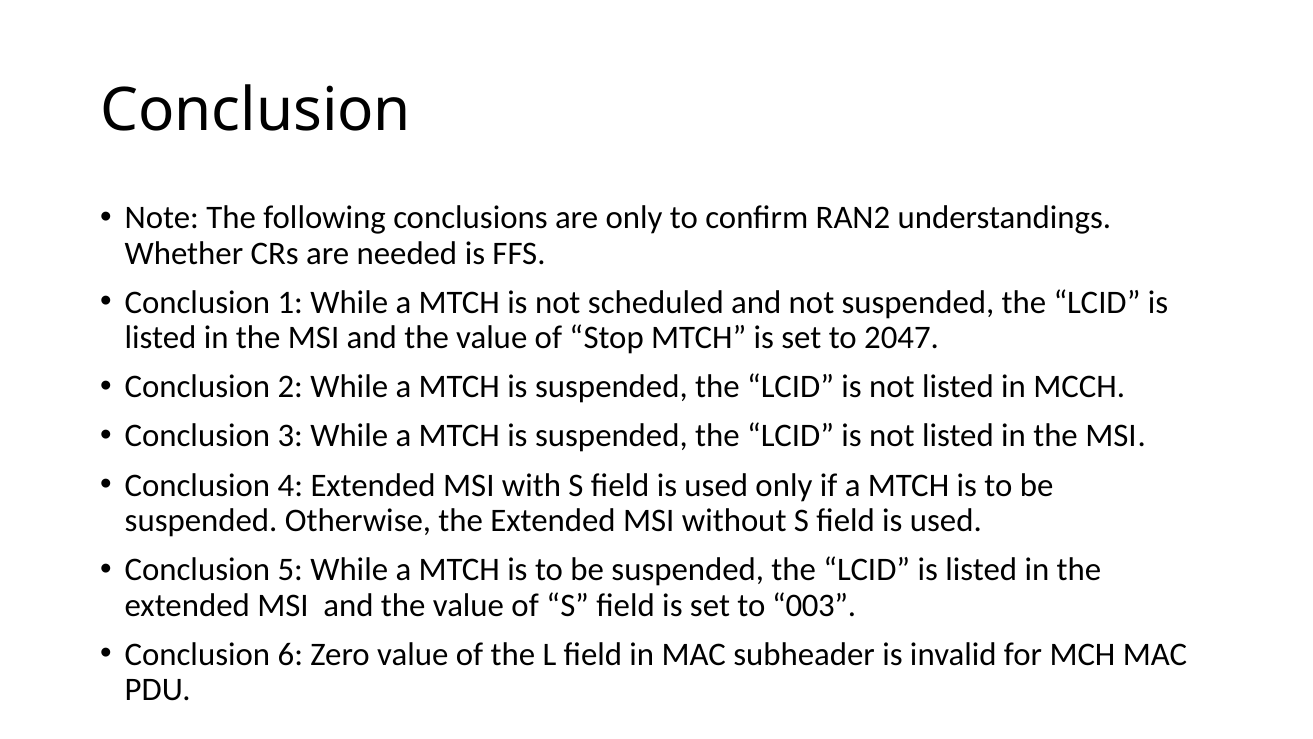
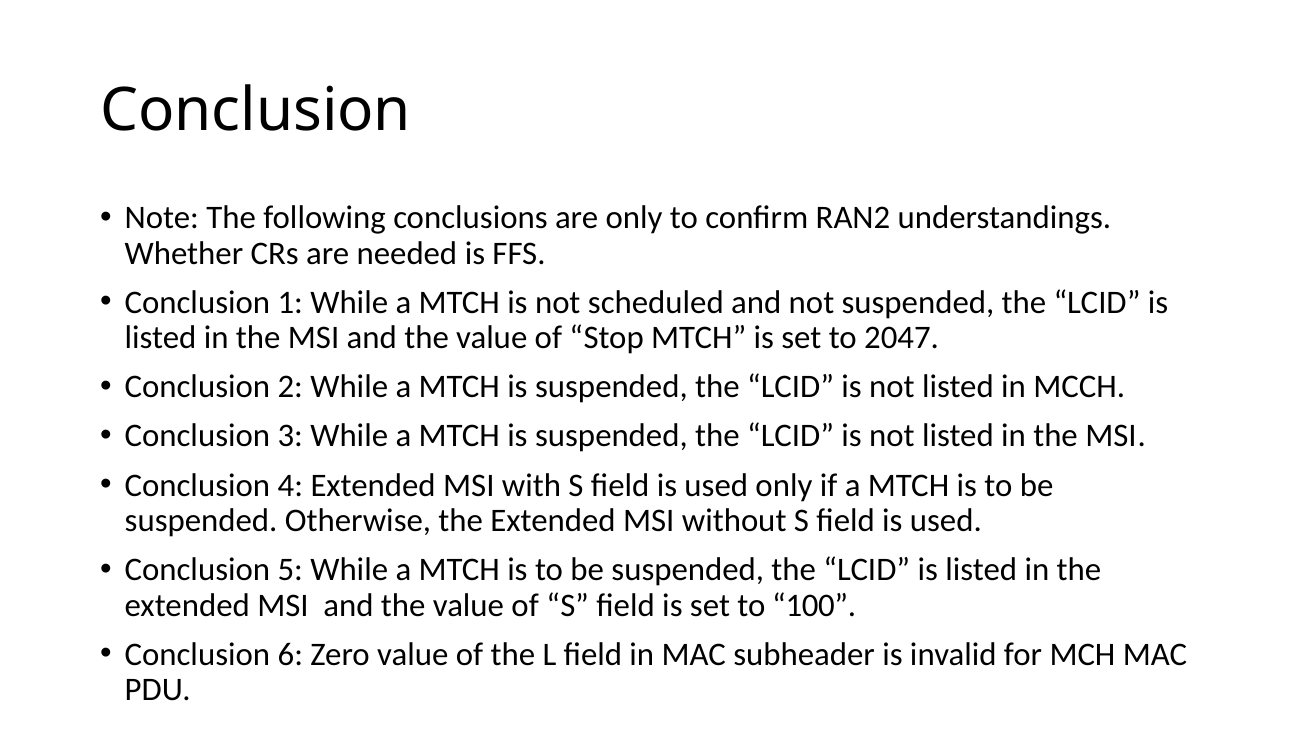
003: 003 -> 100 (814, 605)
